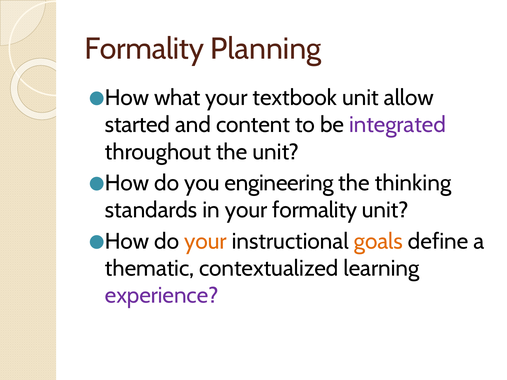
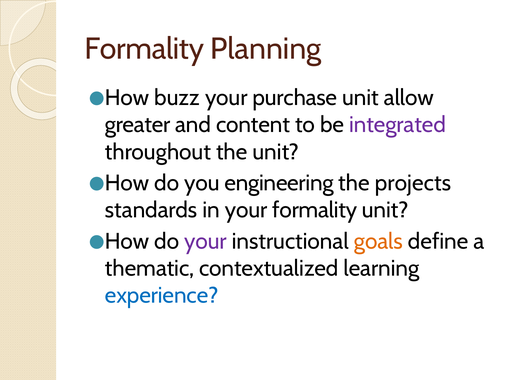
what: what -> buzz (177, 98)
textbook: textbook -> purchase (295, 98)
started: started -> greater (138, 125)
thinking: thinking -> projects (413, 183)
your colour: orange -> purple (206, 242)
experience colour: purple -> blue (162, 296)
